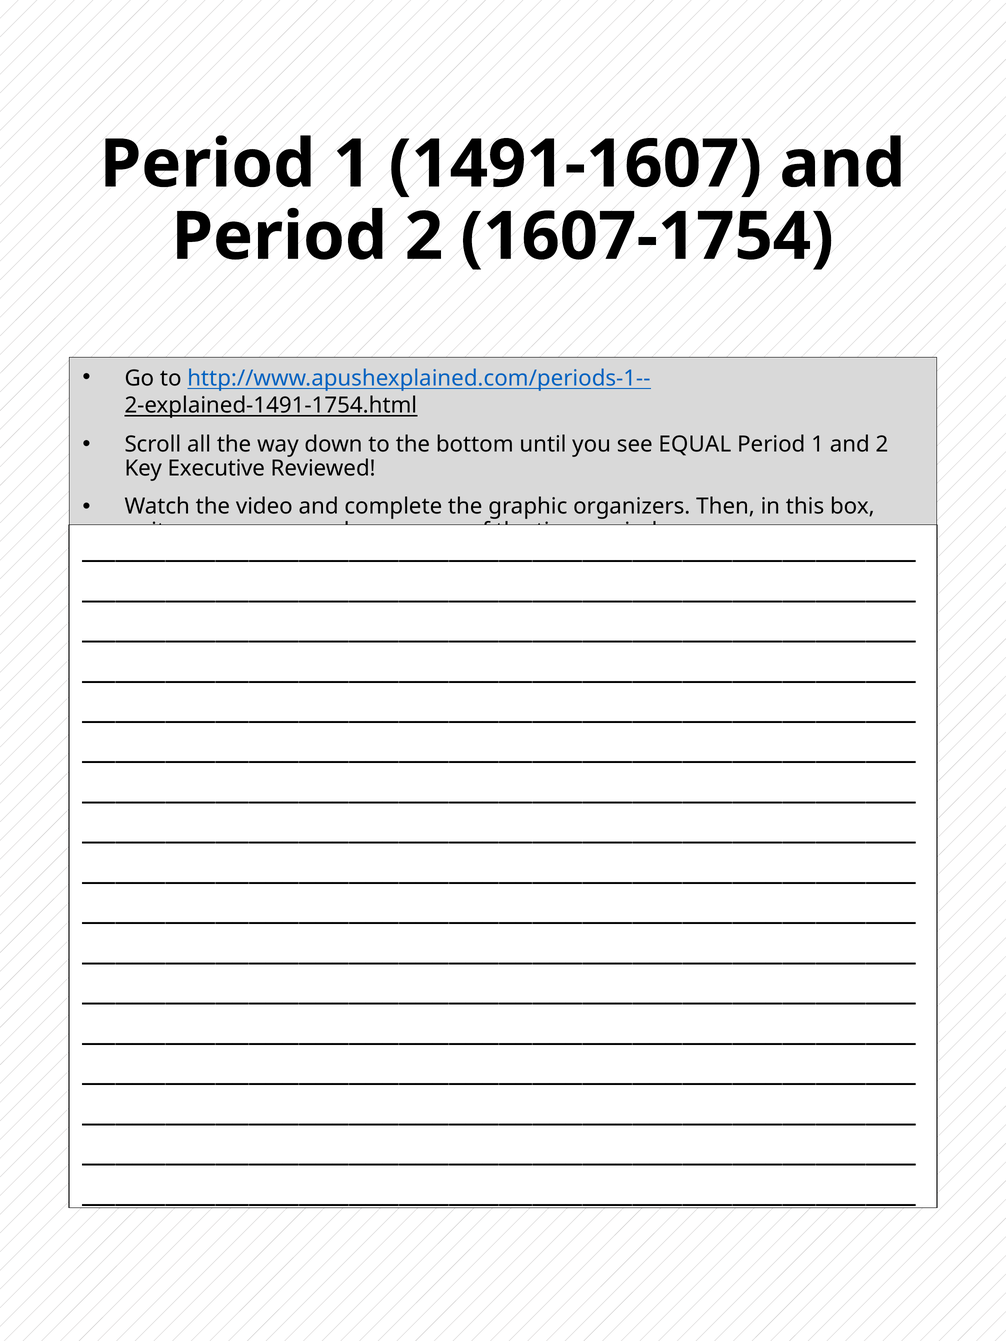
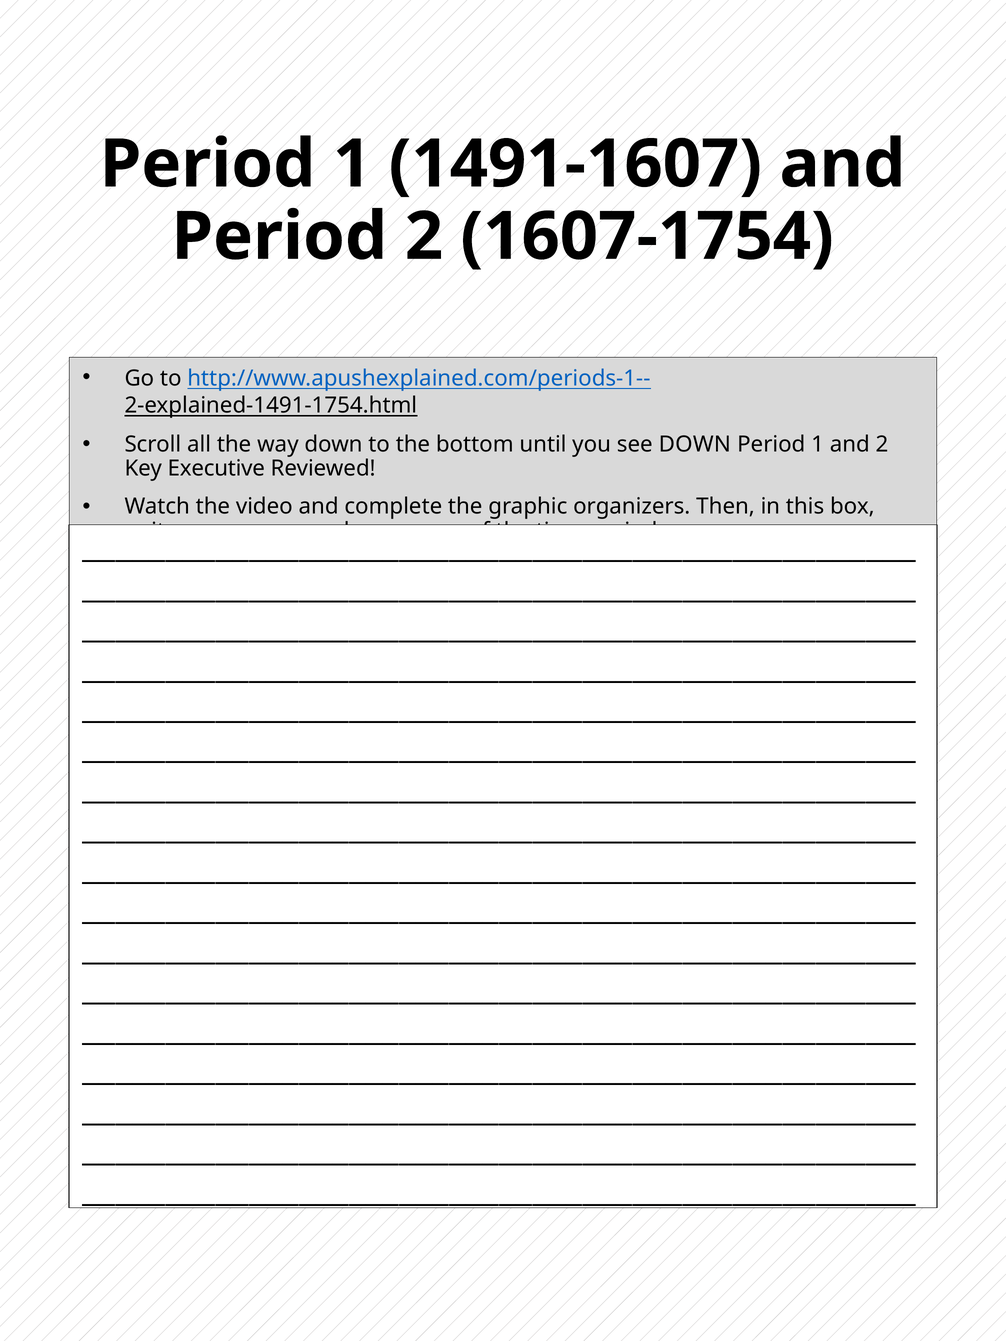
see EQUAL: EQUAL -> DOWN (695, 444)
